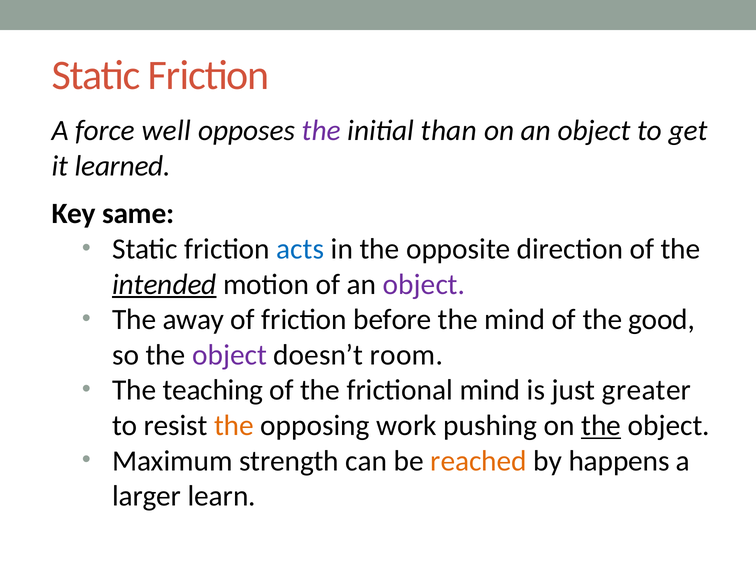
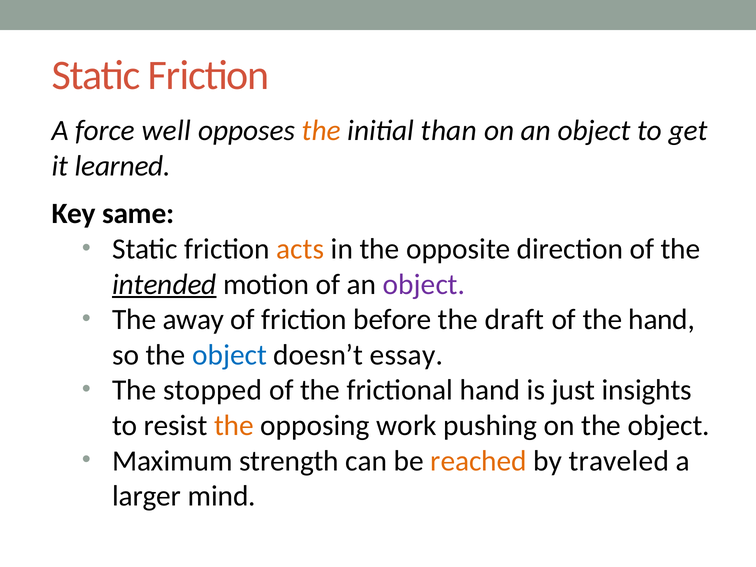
the colour: purple -> orange (321, 131)
acts colour: blue -> orange (300, 249)
the mind: mind -> draft (514, 320)
the good: good -> hand (662, 320)
object colour: purple -> blue (230, 355)
room: room -> essay (406, 355)
teaching: teaching -> stopped (213, 390)
frictional mind: mind -> hand (490, 390)
greater: greater -> insights (647, 390)
the underline: present -> none (601, 426)
happens: happens -> traveled (619, 461)
learn: learn -> mind (222, 496)
